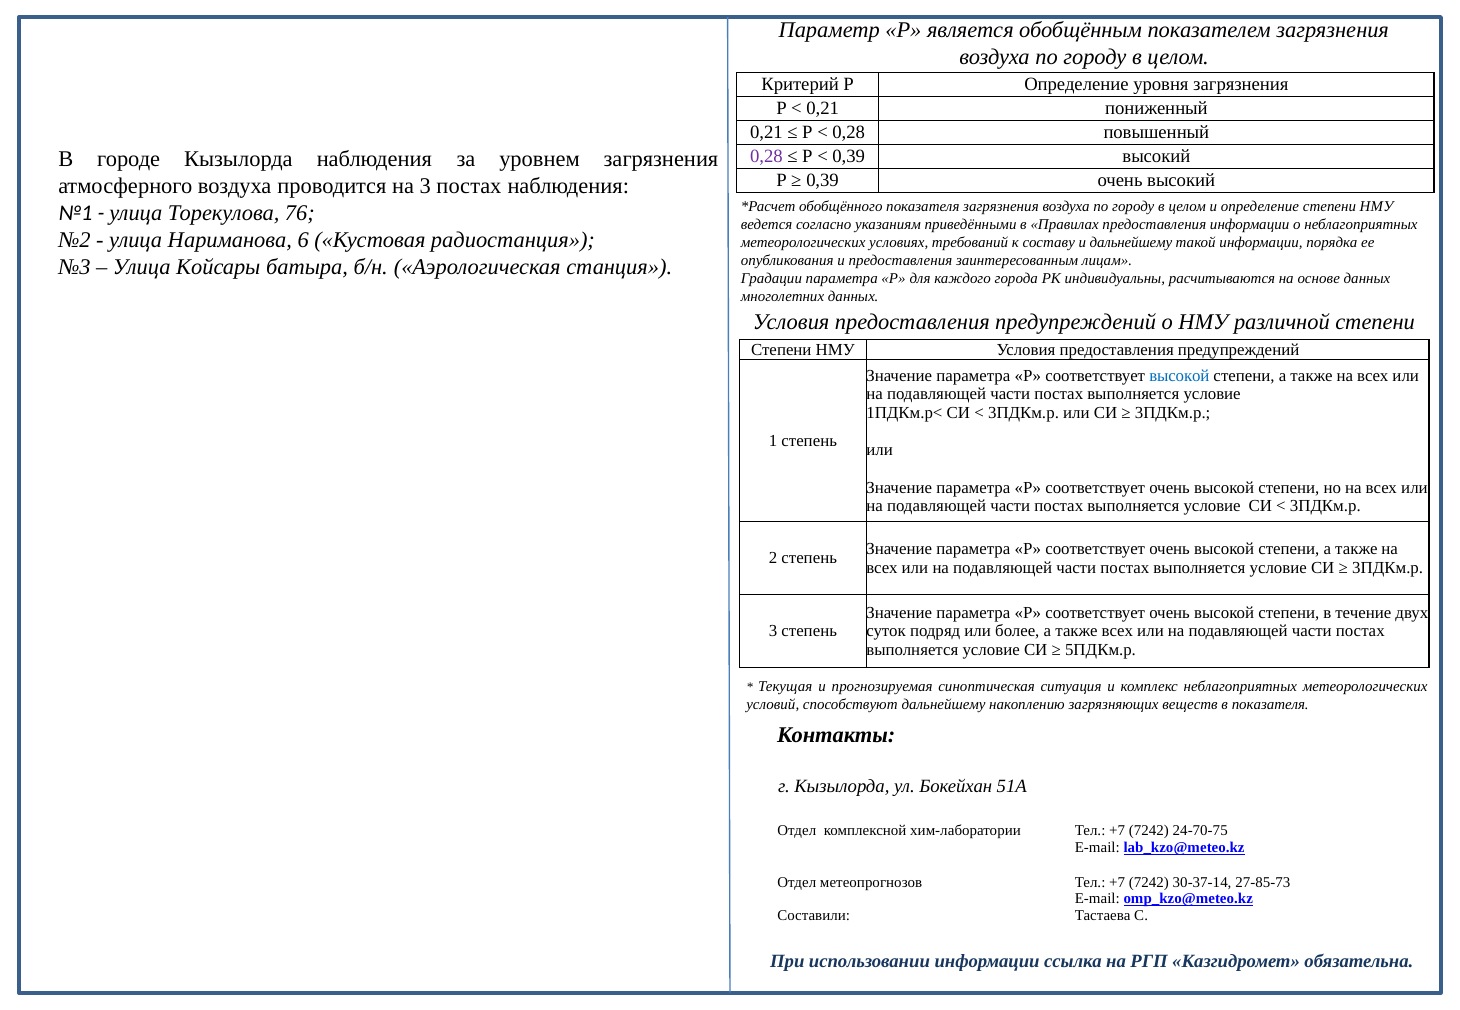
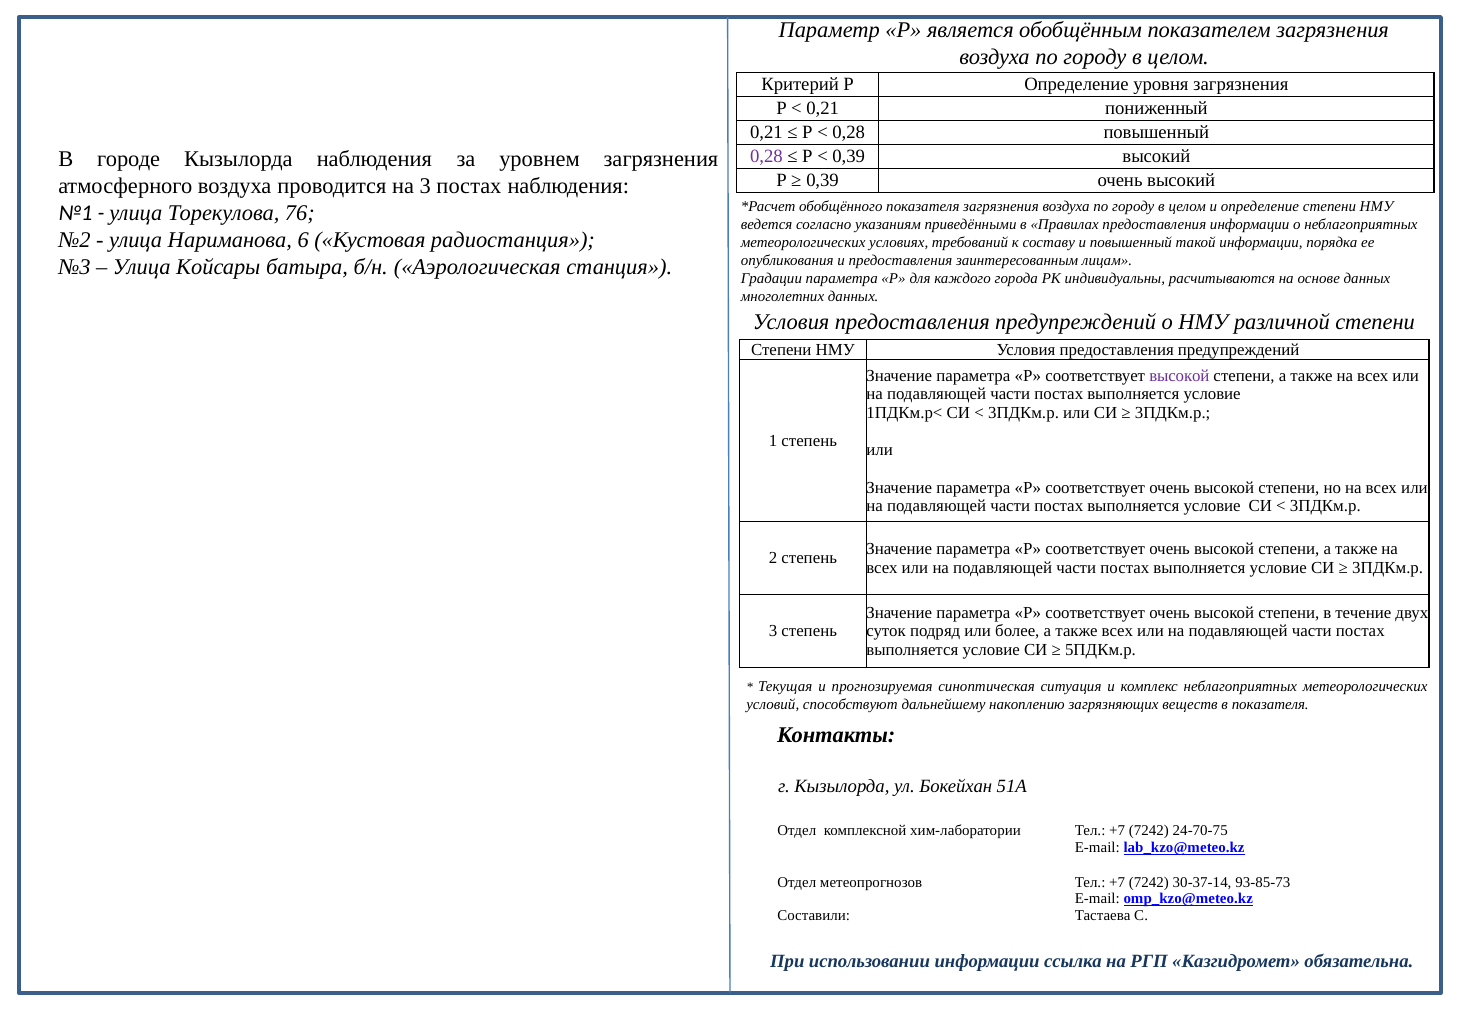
и дальнейшему: дальнейшему -> повышенный (1131, 243)
высокой colour: blue -> purple (1179, 376)
27-85-73: 27-85-73 -> 93-85-73 (1263, 883)
